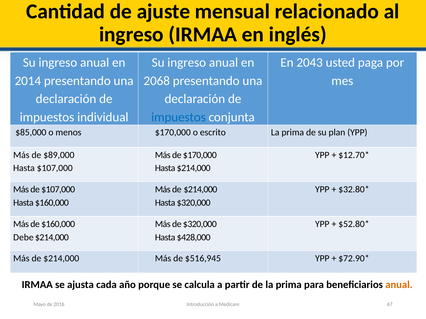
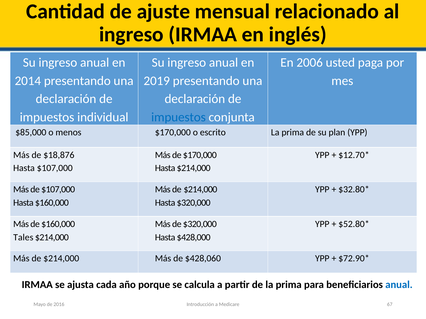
2043: 2043 -> 2006 (310, 63)
2068: 2068 -> 2019 (157, 81)
$89,000: $89,000 -> $18,876 (59, 155)
Debe: Debe -> Tales (23, 238)
$516,945: $516,945 -> $428,060 (203, 259)
anual colour: orange -> blue (399, 285)
